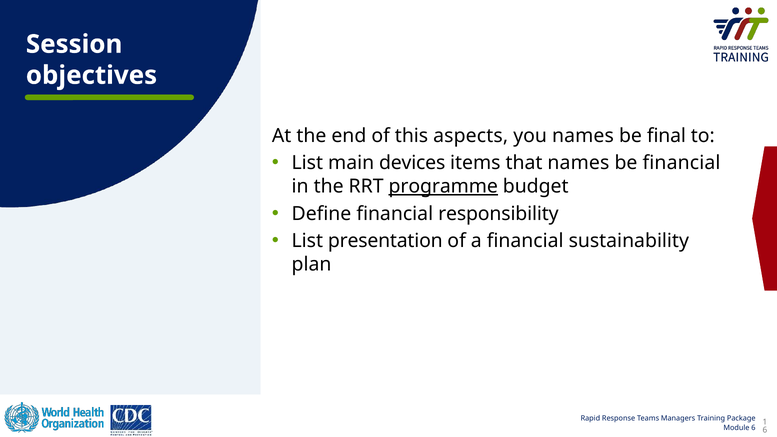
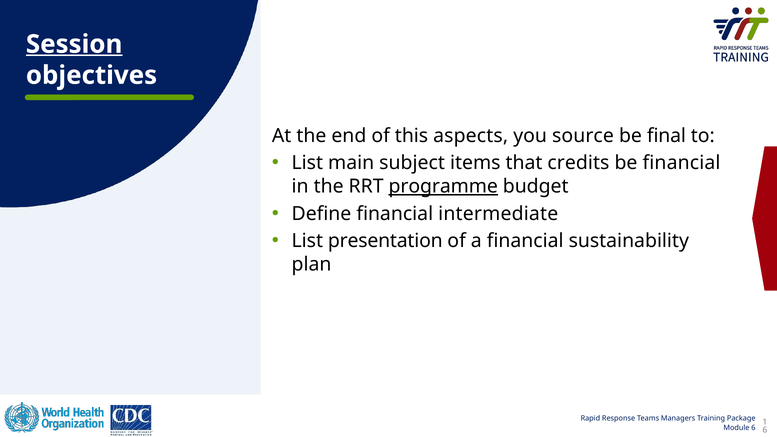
Session underline: none -> present (74, 44)
you names: names -> source (583, 136)
devices: devices -> subject (412, 163)
that names: names -> credits (578, 163)
responsibility: responsibility -> intermediate (498, 214)
